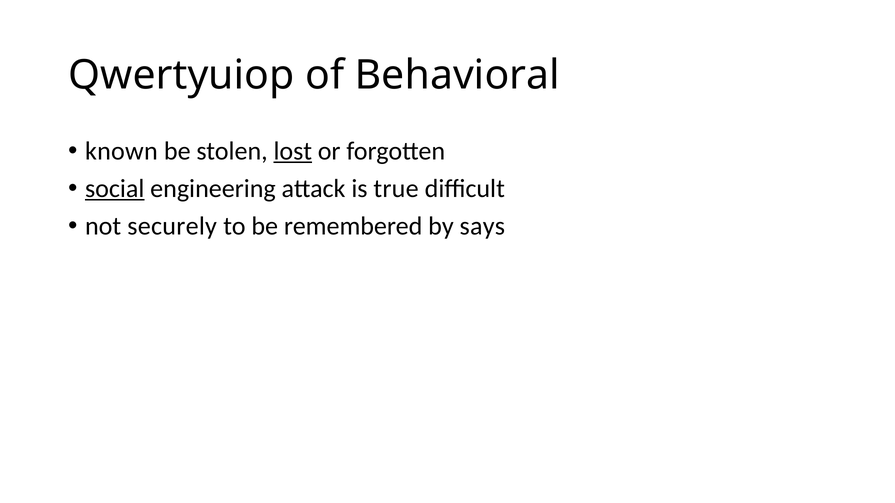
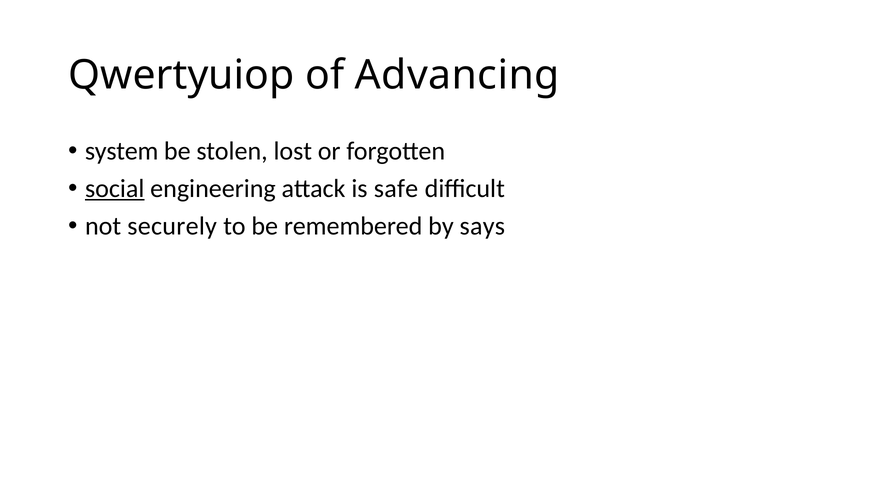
Behavioral: Behavioral -> Advancing (457, 75)
known: known -> system (122, 151)
lost underline: present -> none (293, 151)
true: true -> safe (396, 189)
